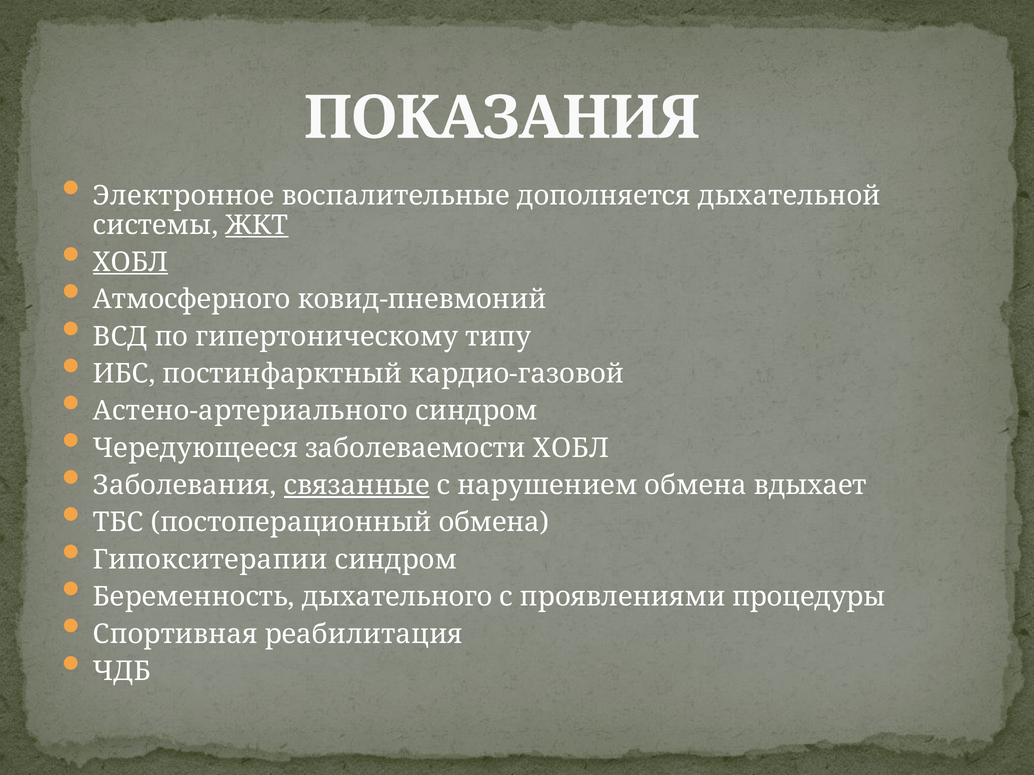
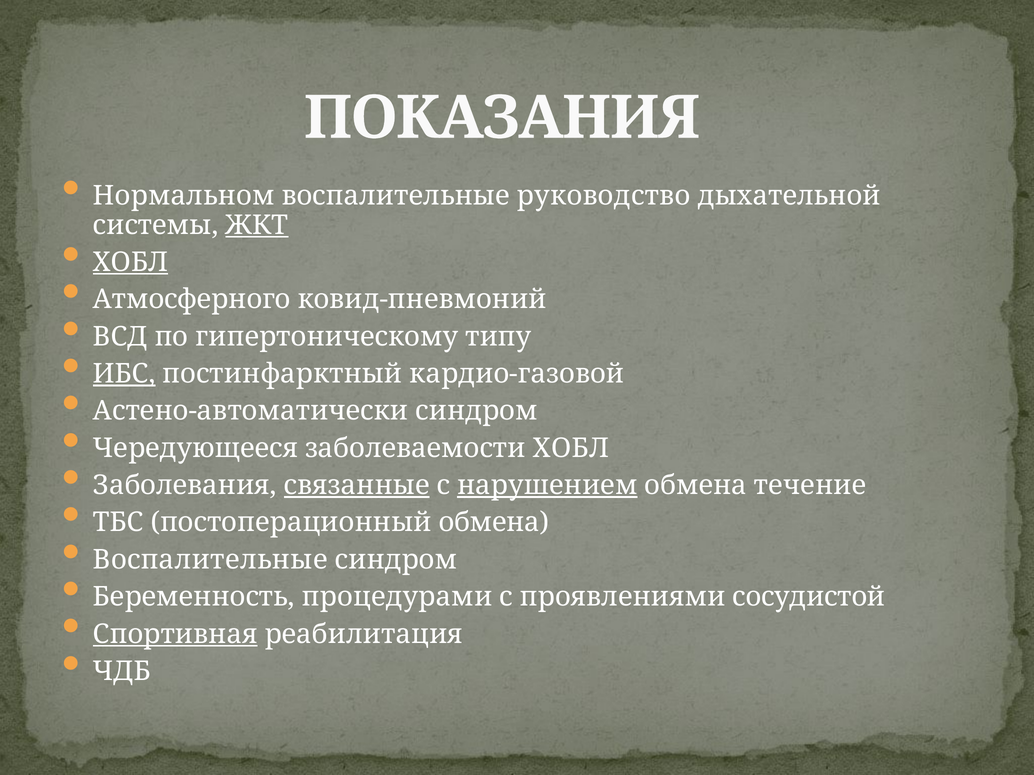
Электронное: Электронное -> Нормальном (184, 196)
дополняется: дополняется -> руководство (604, 196)
ИБС underline: none -> present (124, 374)
Астено-артериального: Астено-артериального -> Астено-автоматически (251, 411)
нарушением underline: none -> present (547, 486)
вдыхает: вдыхает -> течение (810, 486)
Гипокситерапии: Гипокситерапии -> Воспалительные (210, 560)
дыхательного: дыхательного -> процедурами (397, 597)
процедуры: процедуры -> сосудистой (809, 597)
Спортивная underline: none -> present (175, 634)
